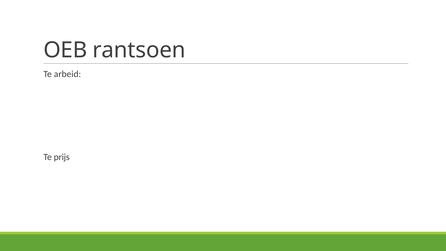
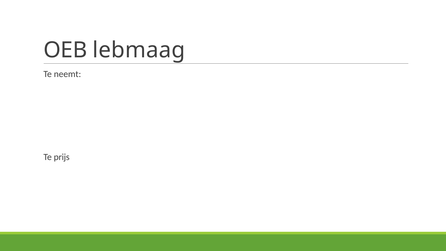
rantsoen: rantsoen -> lebmaag (139, 50)
arbeid: arbeid -> neemt (67, 74)
